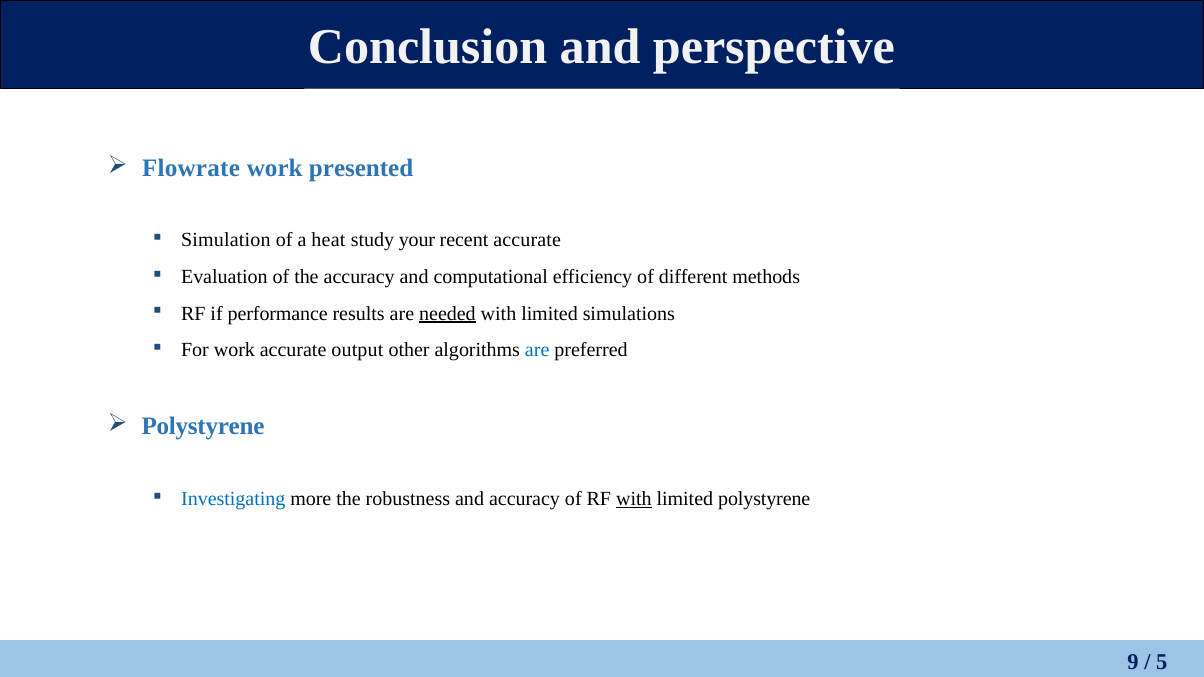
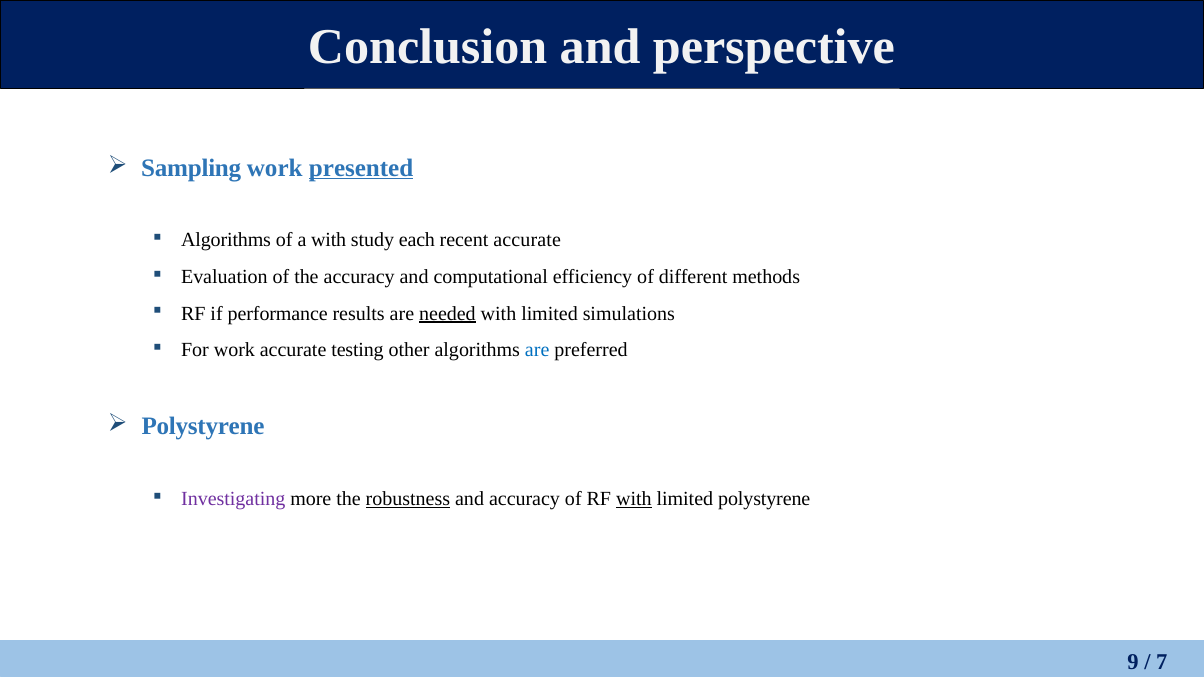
Flowrate: Flowrate -> Sampling (191, 168)
presented underline: none -> present (361, 168)
Simulation: Simulation -> Algorithms (226, 240)
a heat: heat -> with (329, 240)
your: your -> each (417, 240)
output: output -> testing (358, 350)
Investigating colour: blue -> purple (233, 499)
robustness underline: none -> present (408, 499)
5: 5 -> 7 (1162, 662)
